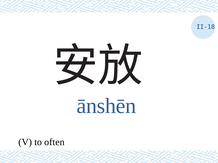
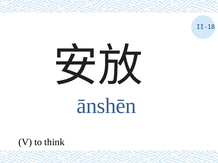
often: often -> think (54, 143)
